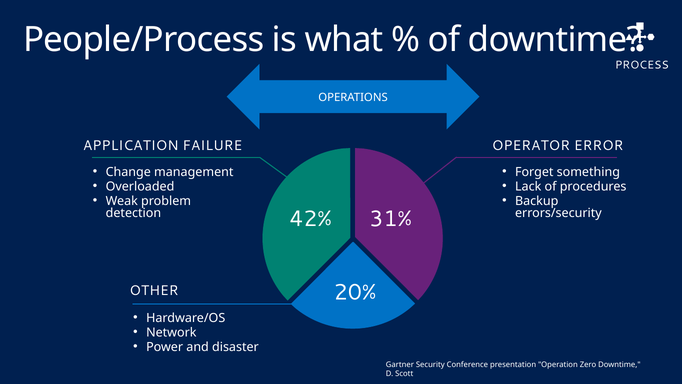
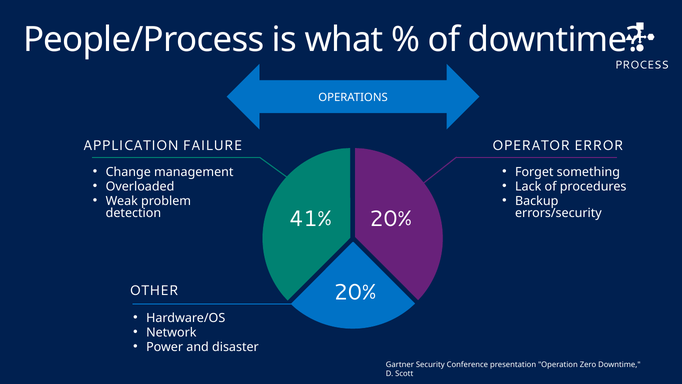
42%: 42% -> 41% (311, 219)
31%: 31% -> 20% (391, 219)
